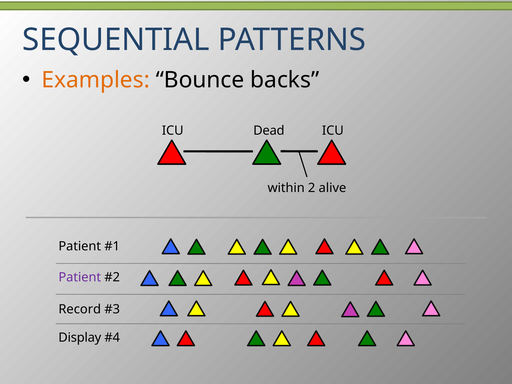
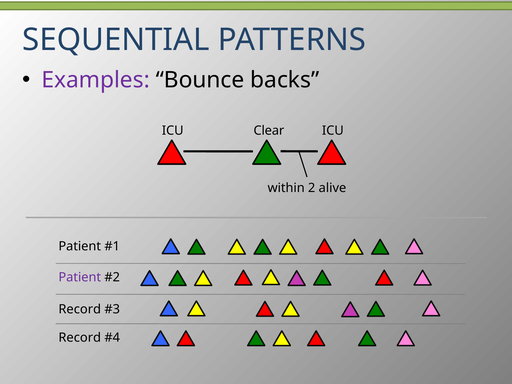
Examples colour: orange -> purple (96, 80)
Dead: Dead -> Clear (269, 131)
Display: Display -> Record (80, 338)
